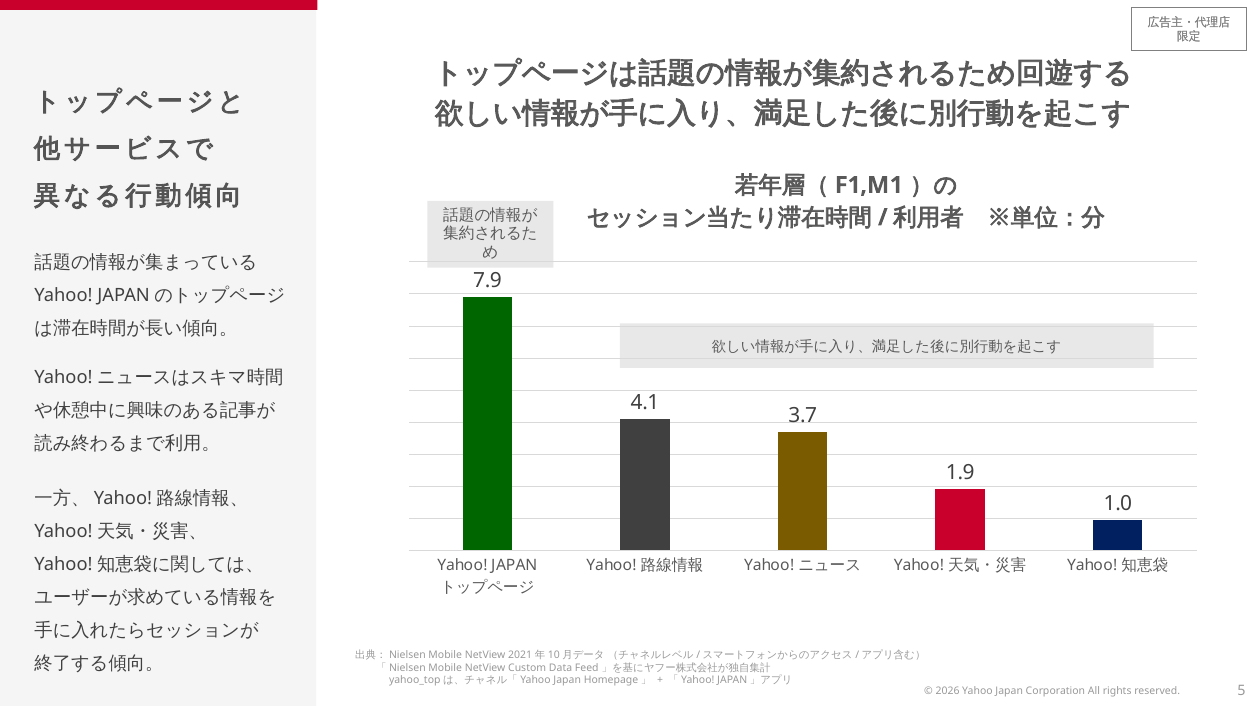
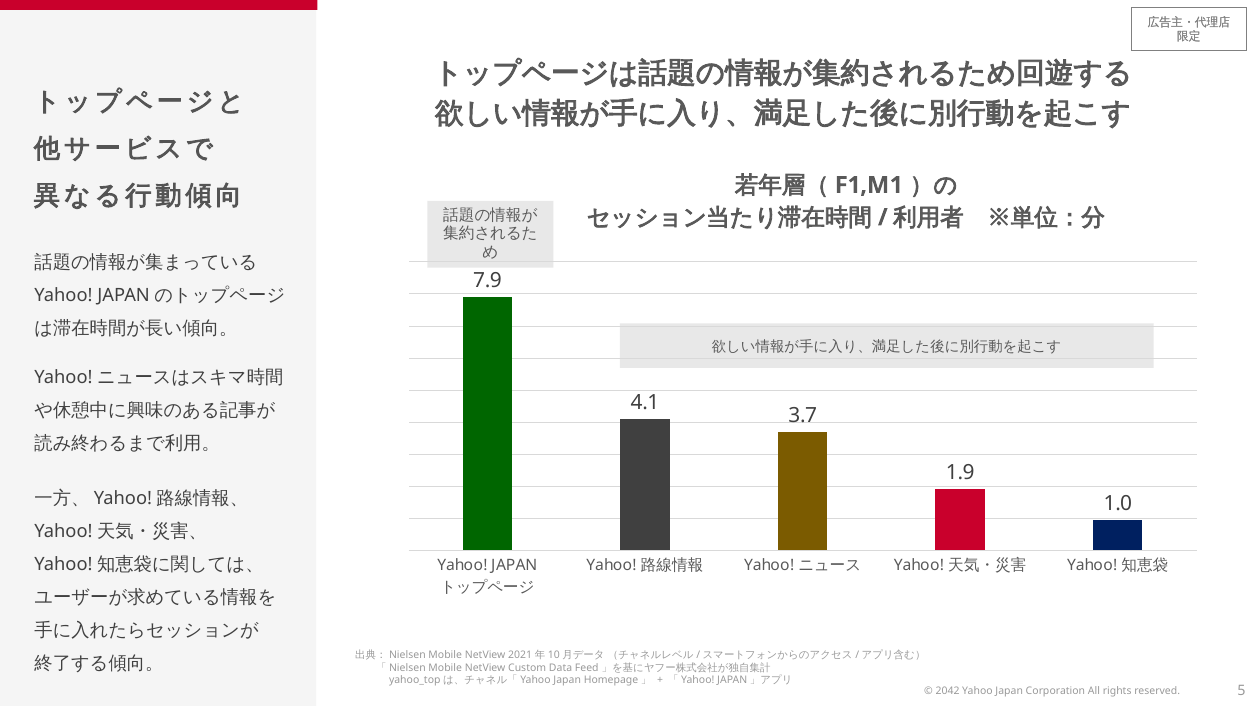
2026: 2026 -> 2042 (948, 691)
